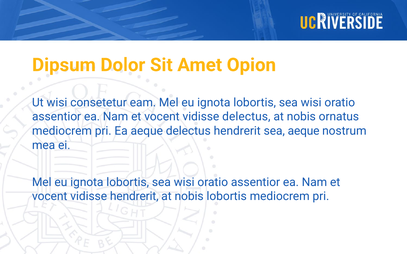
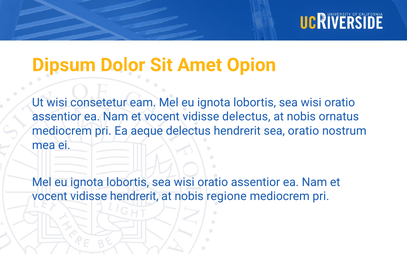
sea aeque: aeque -> oratio (303, 131)
nobis lobortis: lobortis -> regione (227, 197)
